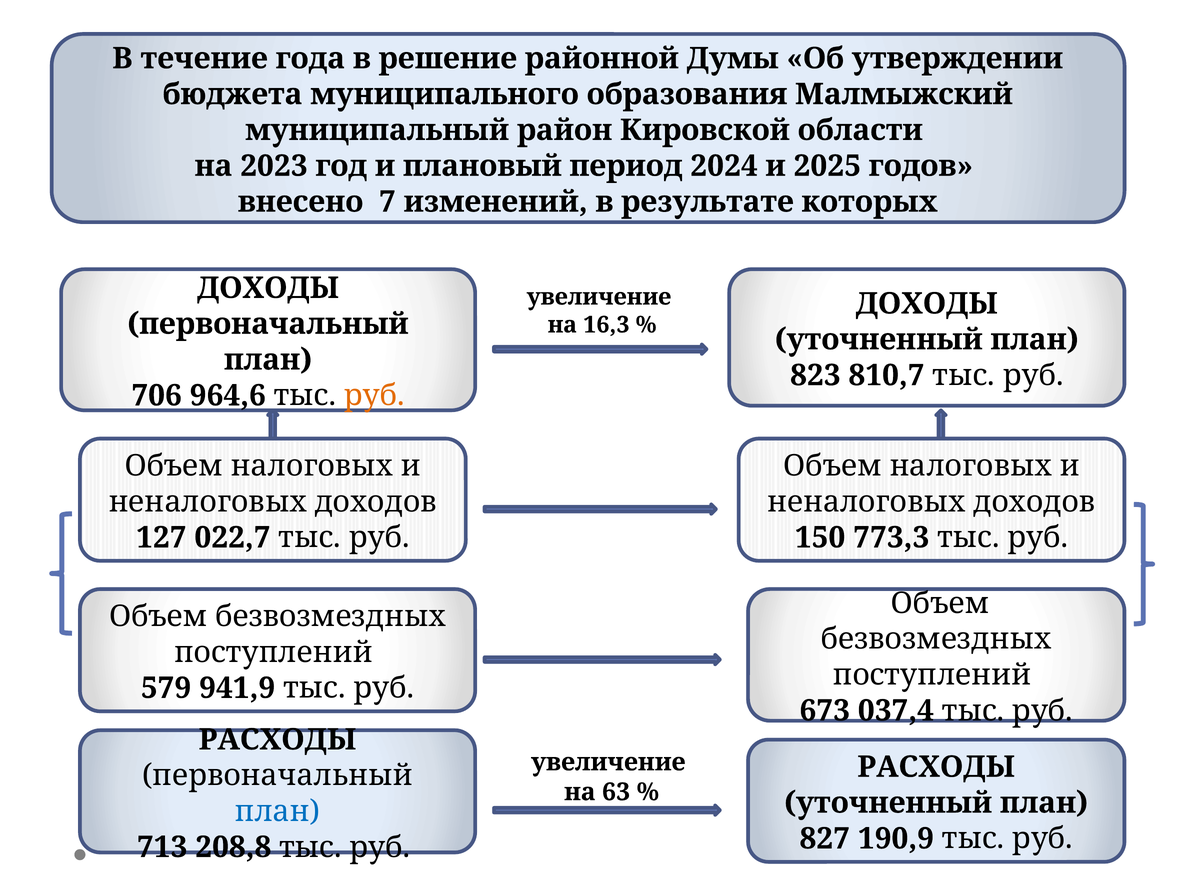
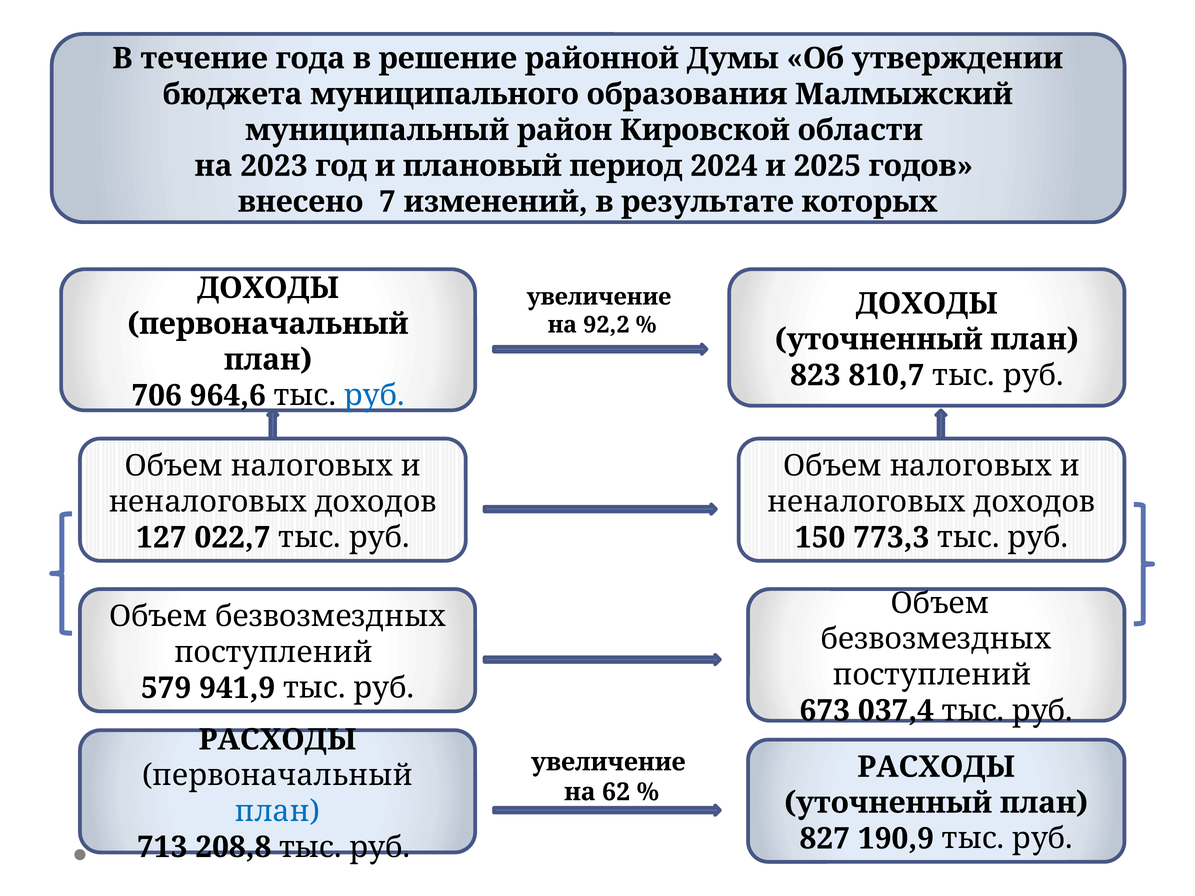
16,3: 16,3 -> 92,2 (606, 325)
руб colour: orange -> blue (374, 396)
63: 63 -> 62 (616, 792)
